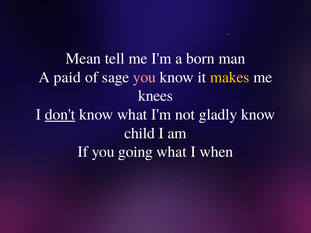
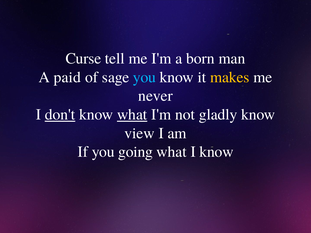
Mean: Mean -> Curse (83, 59)
you colour: pink -> light blue (145, 77)
knees: knees -> never (155, 96)
what underline: none -> present (132, 115)
child: child -> view (140, 133)
I when: when -> know (216, 152)
